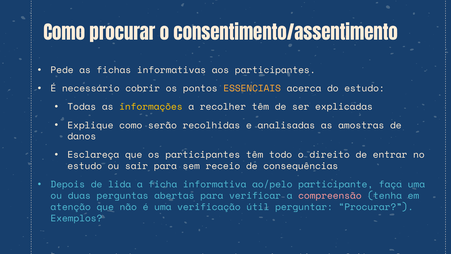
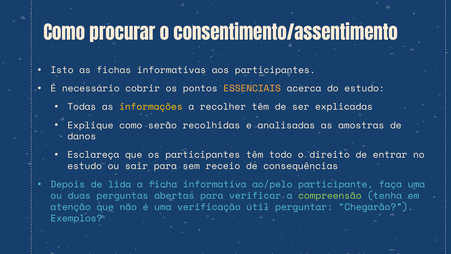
Pede: Pede -> Isto (62, 70)
compreensão colour: pink -> light green (330, 196)
perguntar Procurar: Procurar -> Chegarão (376, 207)
